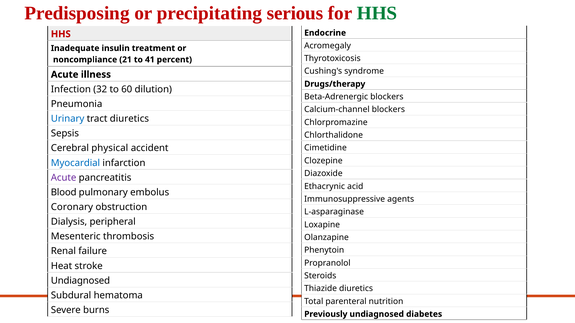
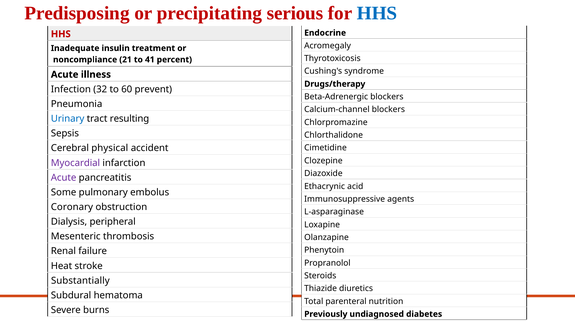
HHS colour: green -> blue (377, 13)
dilution: dilution -> prevent (153, 89)
tract diuretics: diuretics -> resulting (129, 119)
Myocardial colour: blue -> purple (75, 163)
Blood: Blood -> Some (64, 193)
Undiagnosed: Undiagnosed -> Substantially (80, 281)
